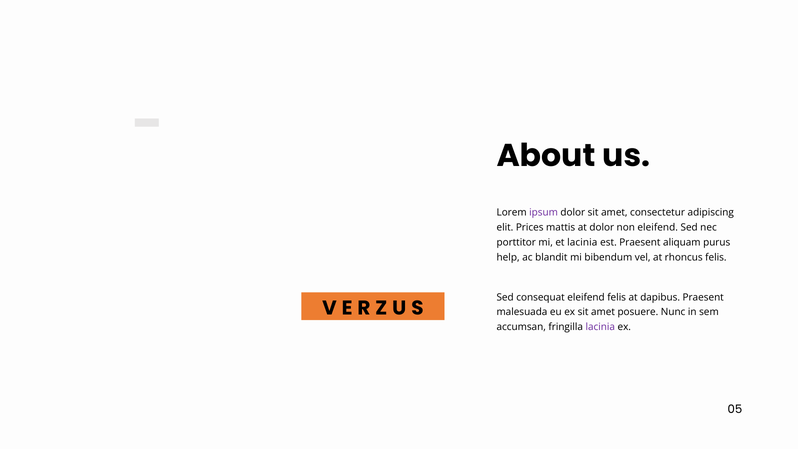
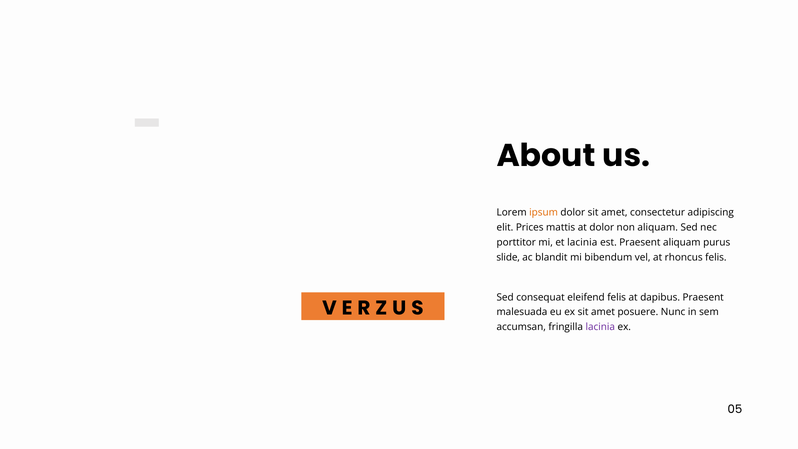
ipsum colour: purple -> orange (544, 213)
non eleifend: eleifend -> aliquam (658, 228)
help: help -> slide (508, 258)
